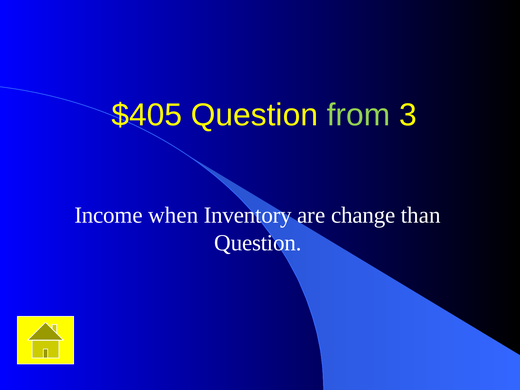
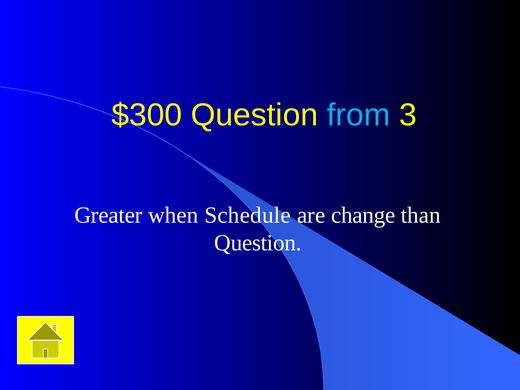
$405: $405 -> $300 (147, 115)
from colour: light green -> light blue (359, 115)
Income: Income -> Greater (108, 215)
Inventory: Inventory -> Schedule (248, 215)
